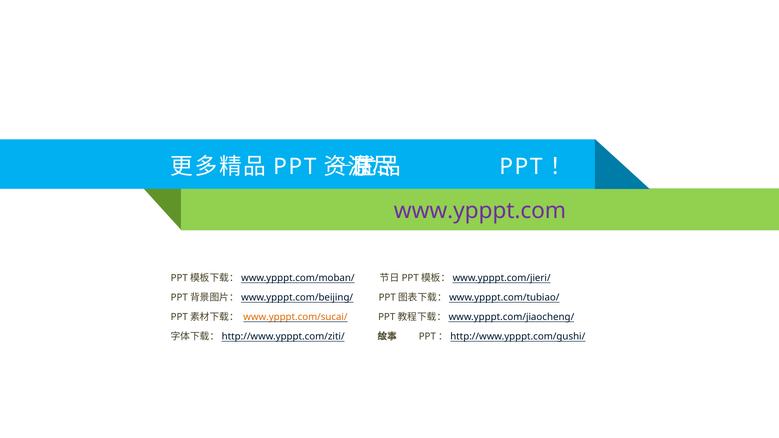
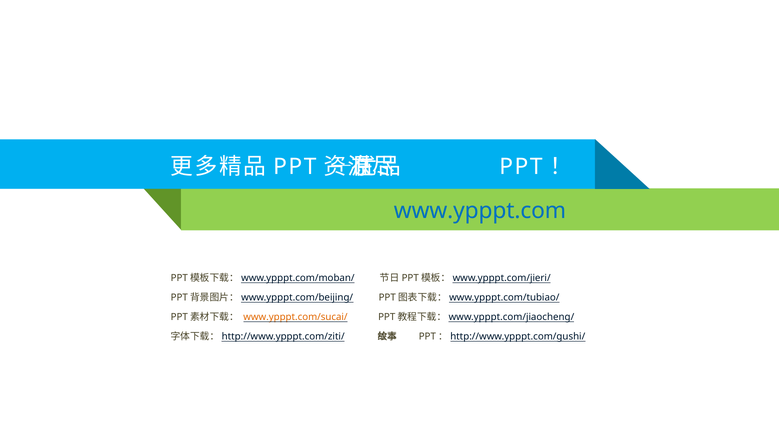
www.ypppt.com colour: purple -> blue (480, 211)
